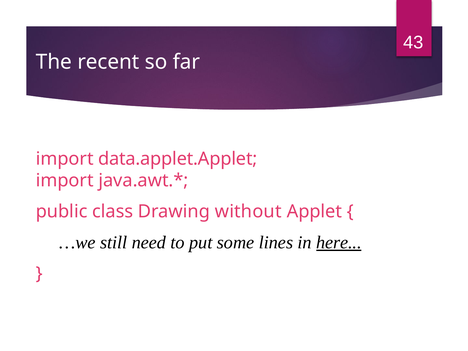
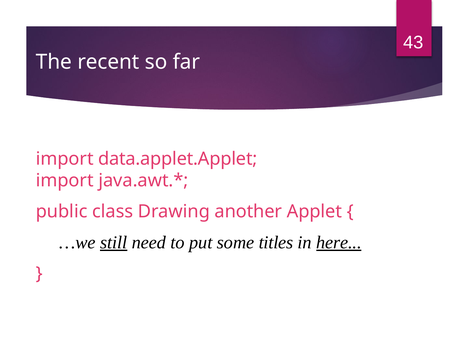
without: without -> another (248, 212)
still underline: none -> present (114, 243)
lines: lines -> titles (276, 243)
